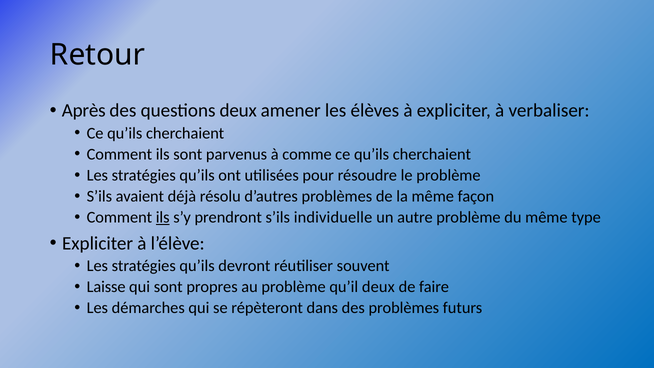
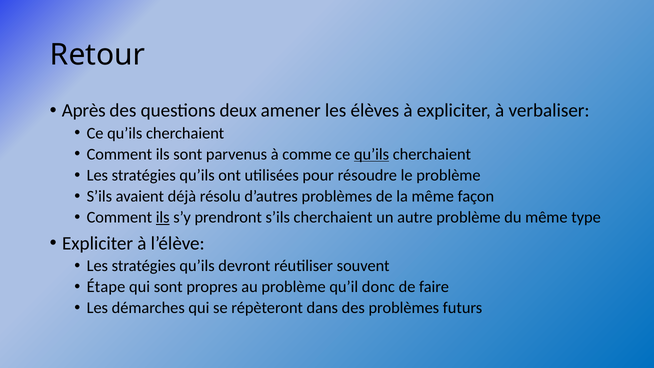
qu’ils underline: none -> present (372, 154)
s’ils individuelle: individuelle -> cherchaient (333, 217)
Laisse: Laisse -> Étape (106, 287)
qu’il deux: deux -> donc (378, 287)
